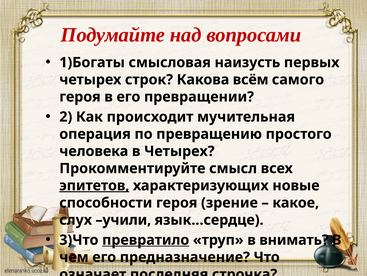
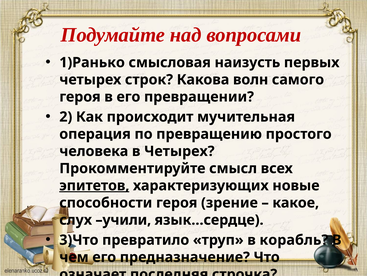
1)Богаты: 1)Богаты -> 1)Ранько (92, 62)
всём: всём -> волн (251, 79)
превратило underline: present -> none (146, 239)
внимать: внимать -> корабль (294, 239)
